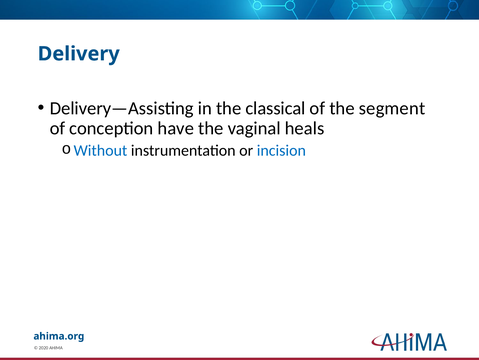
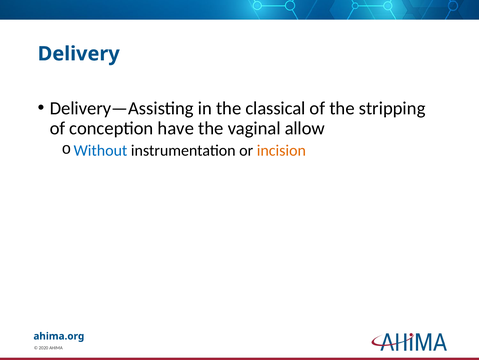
segment: segment -> stripping (392, 108)
heals: heals -> allow (305, 128)
incision colour: blue -> orange (281, 150)
